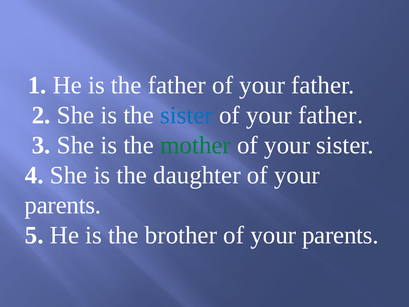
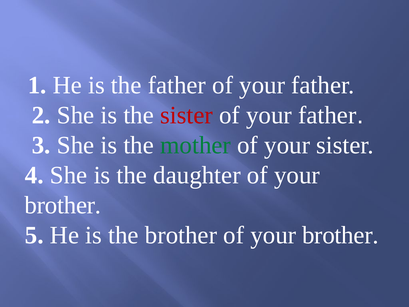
sister colour: blue -> red (186, 115)
parents: parents -> brother (63, 205)
brother of your parents: parents -> brother (340, 235)
